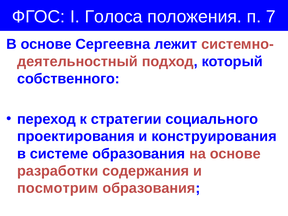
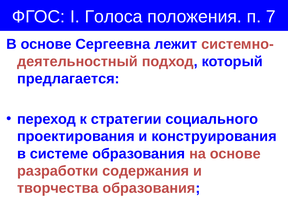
собственного: собственного -> предлагается (68, 79)
посмотрим: посмотрим -> творчества (58, 188)
